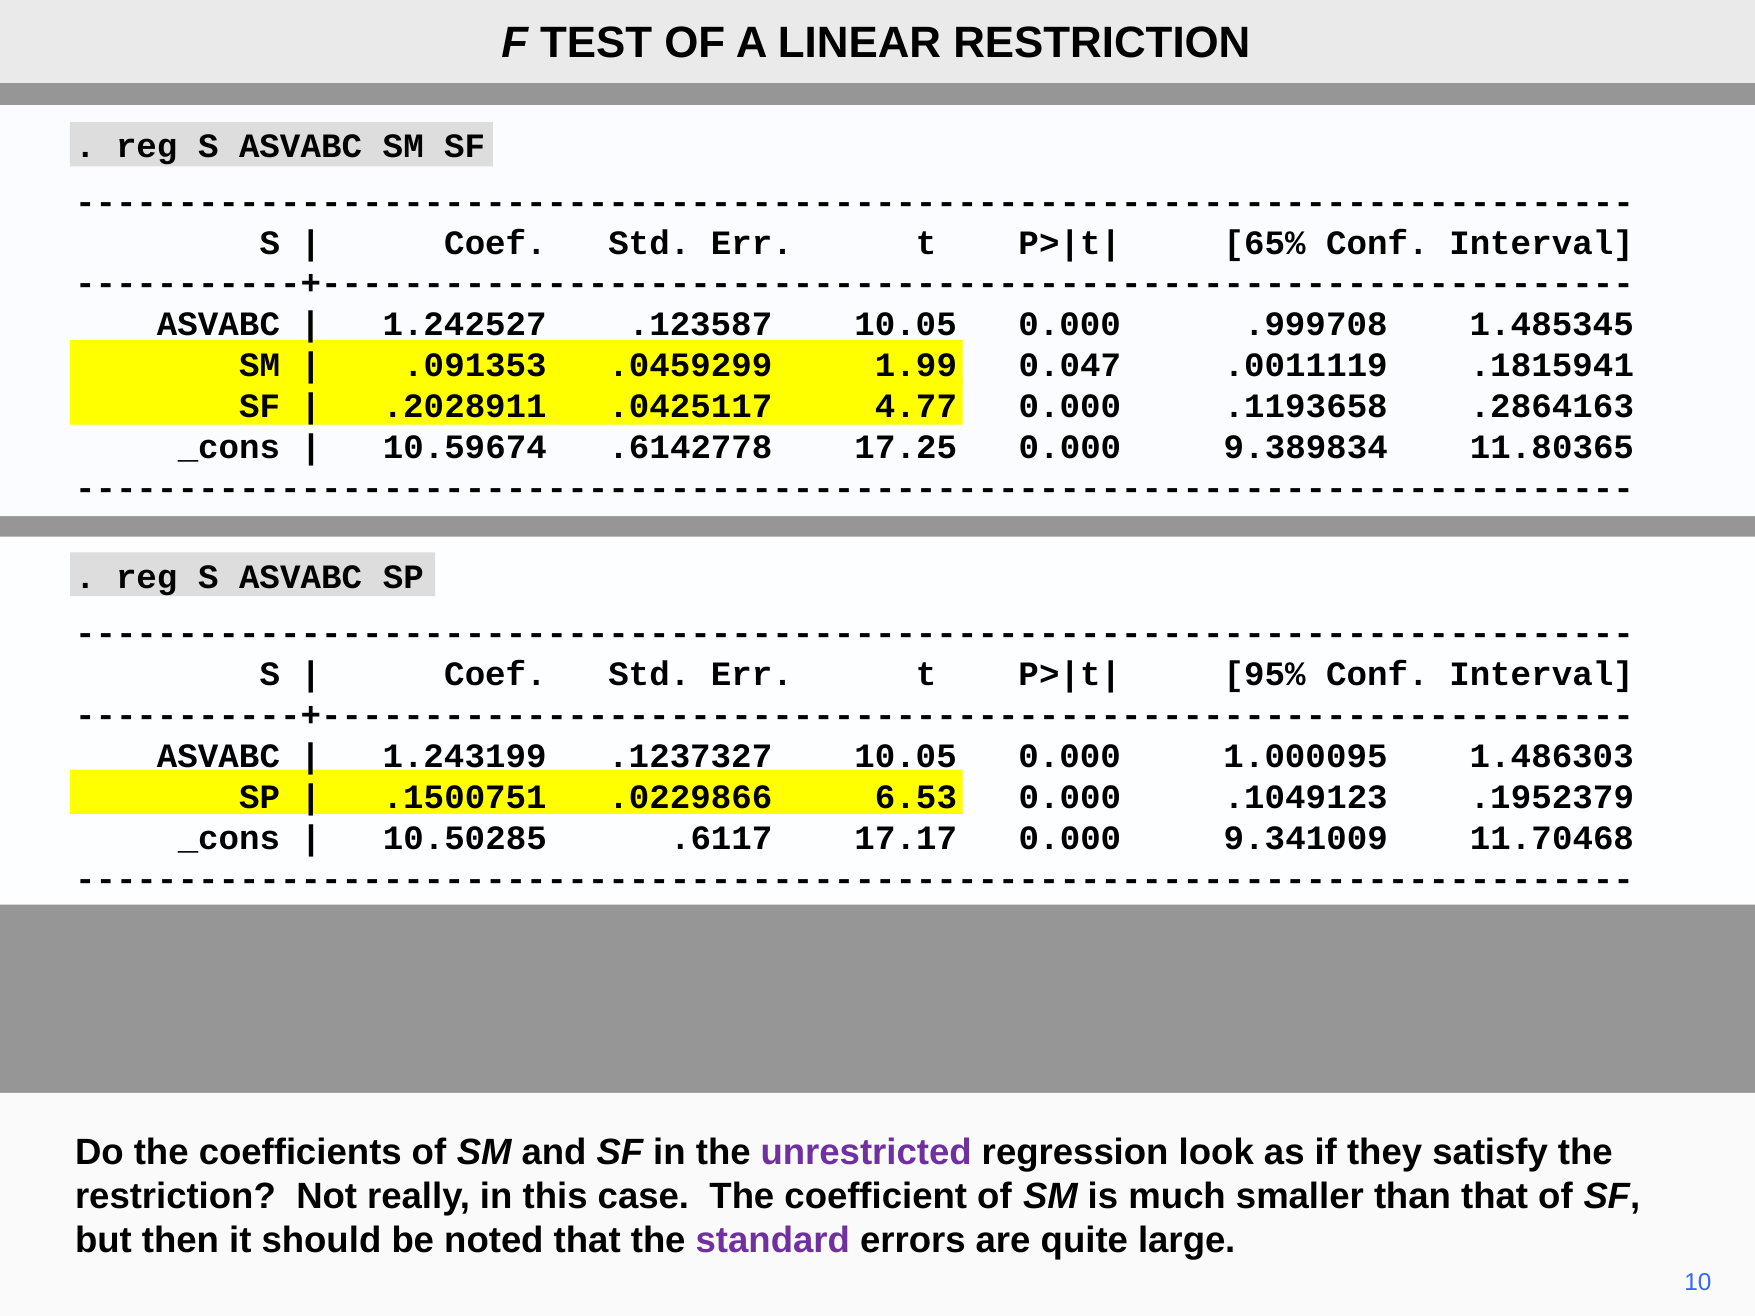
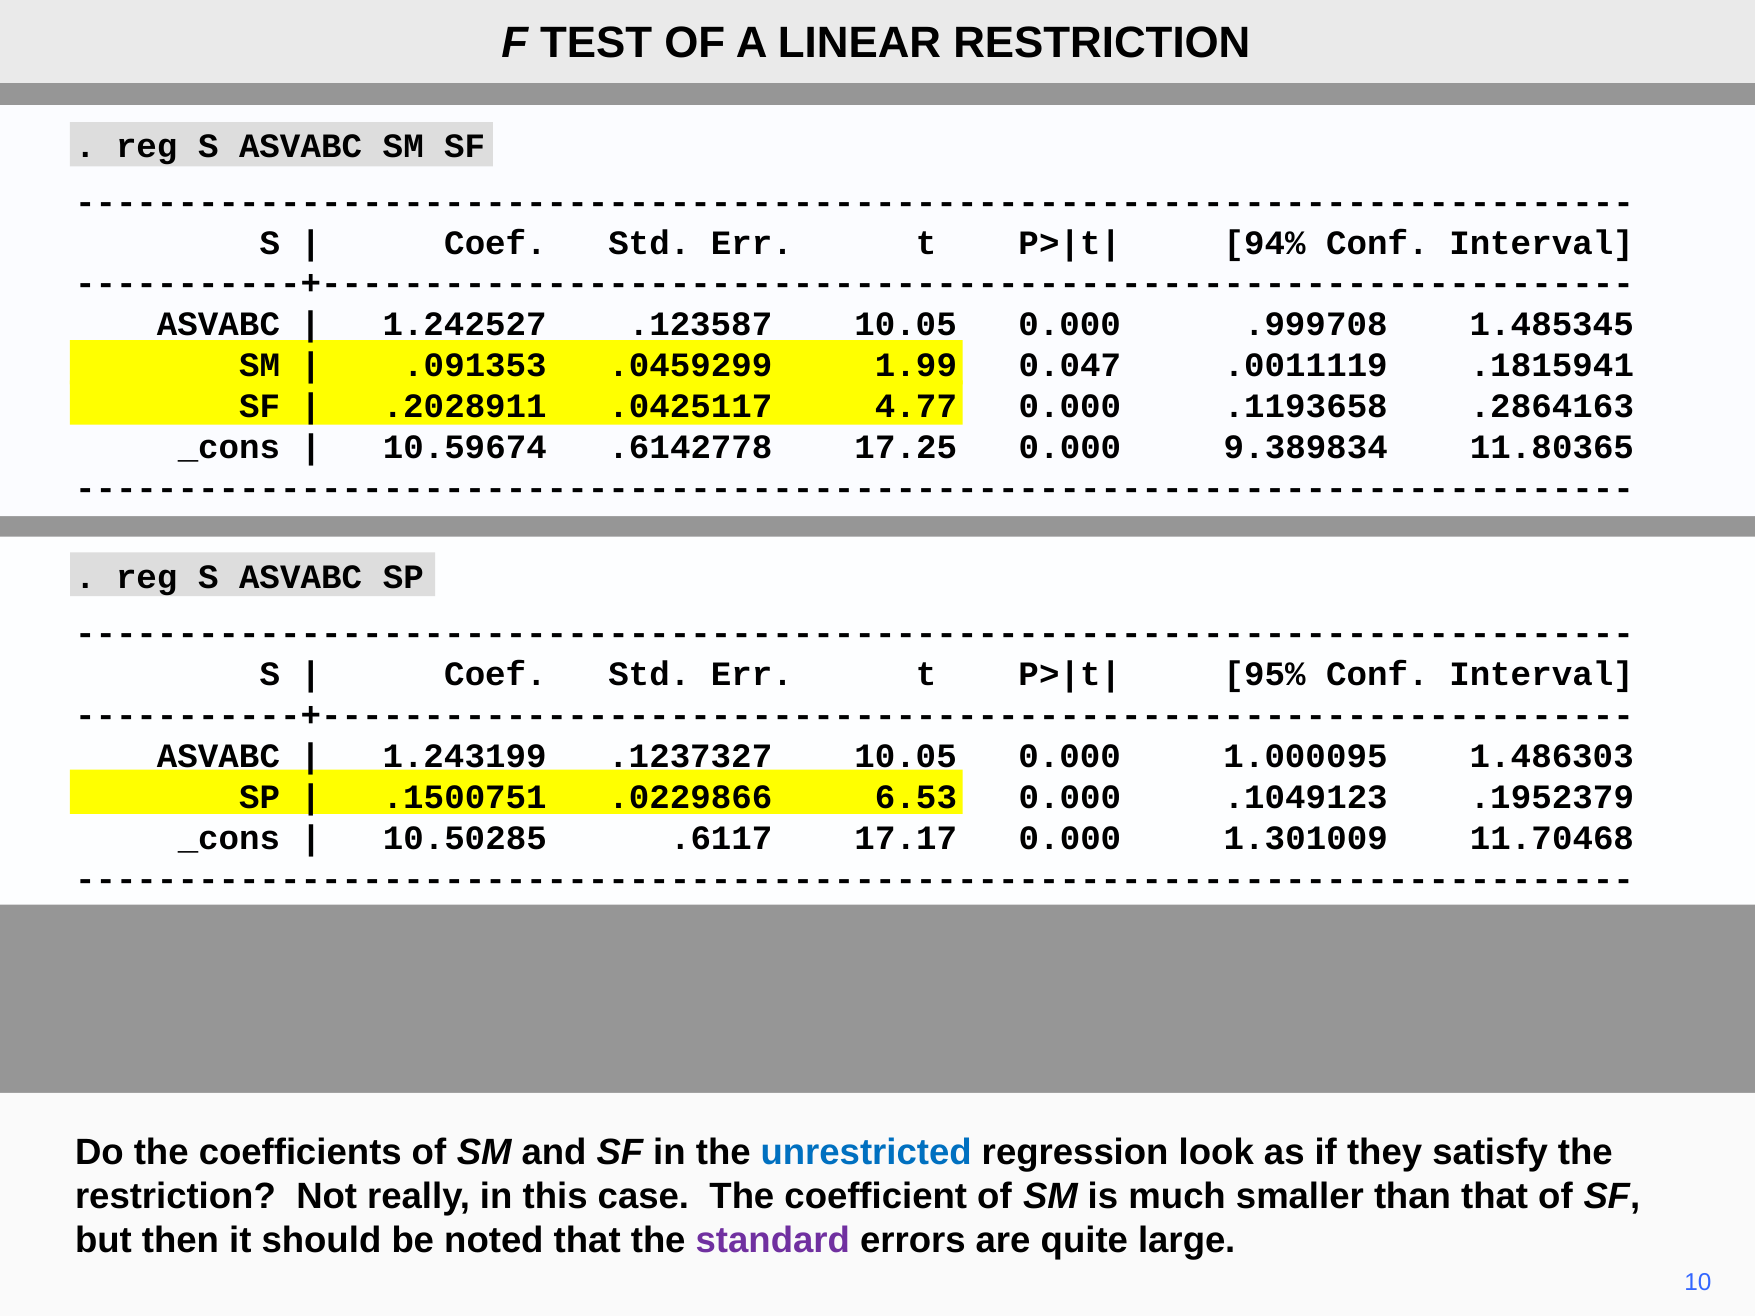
65%: 65% -> 94% (1265, 243)
9.341009: 9.341009 -> 1.301009 (1306, 838)
unrestricted colour: purple -> blue (866, 1153)
